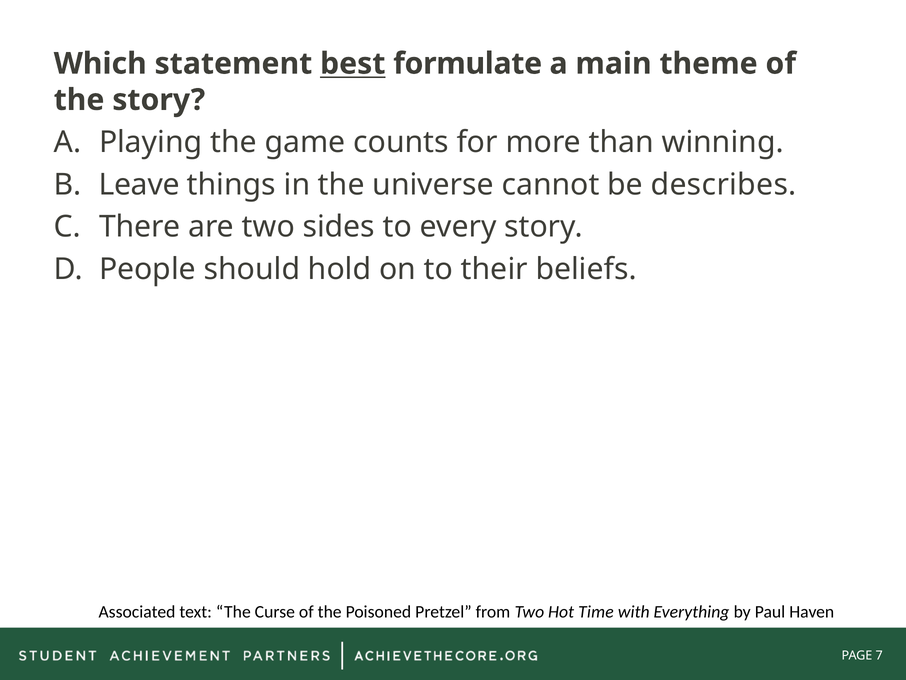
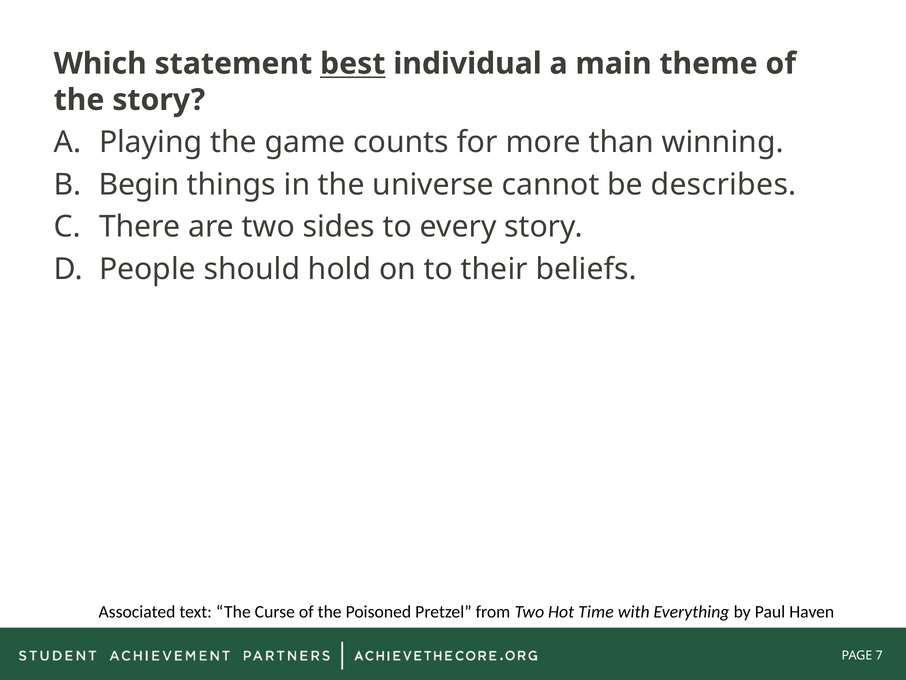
formulate: formulate -> individual (468, 64)
Leave: Leave -> Begin (139, 184)
